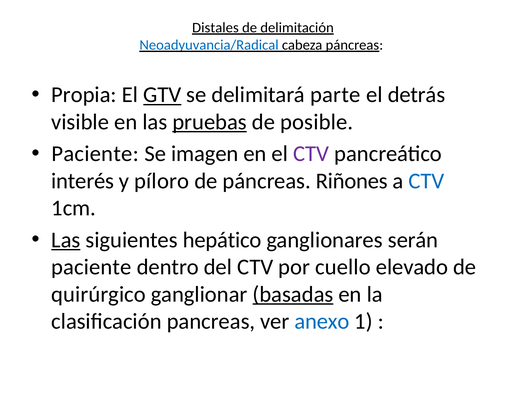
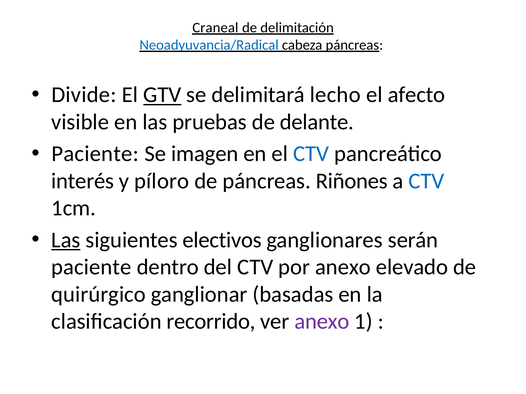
Distales: Distales -> Craneal (215, 28)
Propia: Propia -> Divide (84, 95)
parte: parte -> lecho (335, 95)
detrás: detrás -> afecto (416, 95)
pruebas underline: present -> none (210, 122)
posible: posible -> delante (317, 122)
CTV colour: purple -> blue (311, 154)
hepático: hepático -> electivos (222, 240)
por cuello: cuello -> anexo (343, 267)
basadas underline: present -> none (293, 295)
pancreas: pancreas -> recorrido (211, 322)
anexo colour: blue -> purple (322, 322)
